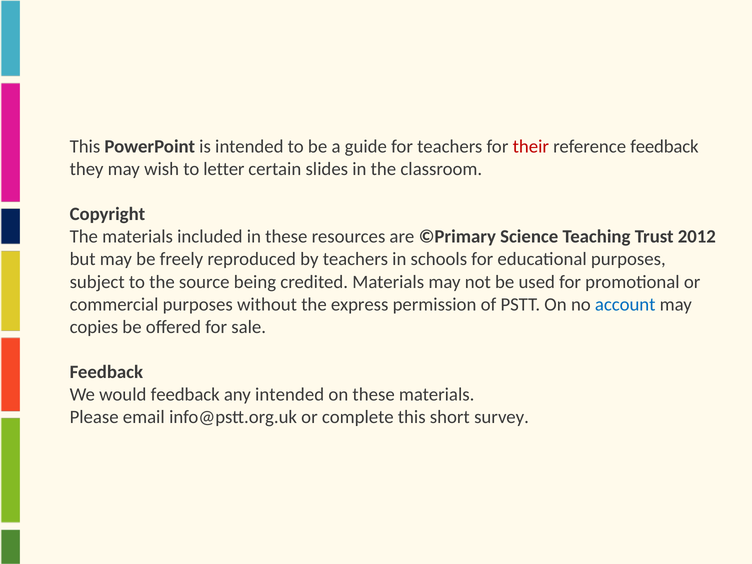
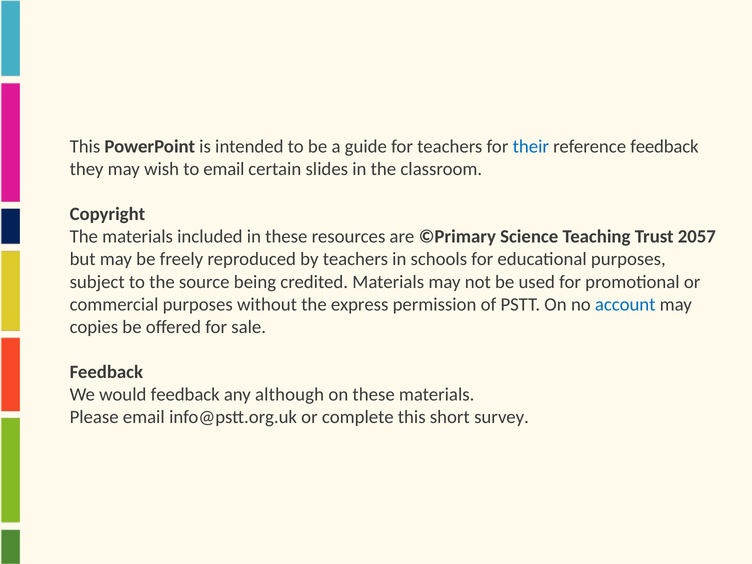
their colour: red -> blue (531, 146)
to letter: letter -> email (224, 169)
2012: 2012 -> 2057 (697, 237)
any intended: intended -> although (290, 395)
